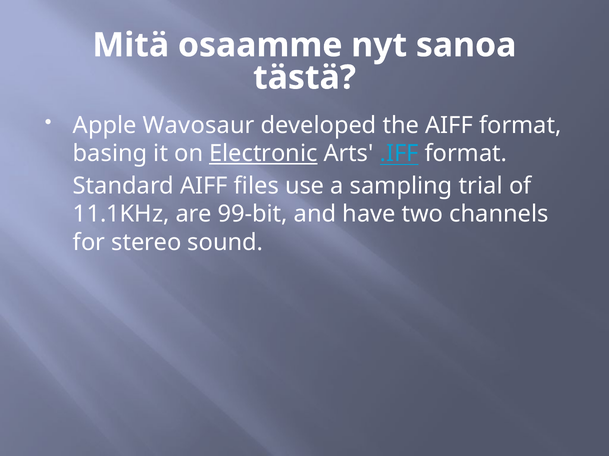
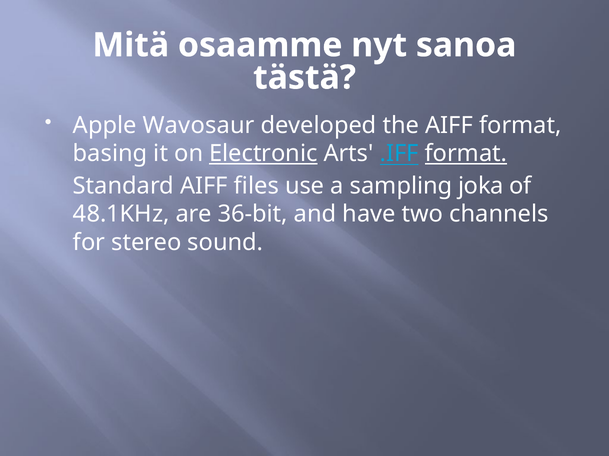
format underline: none -> present (466, 154)
trial: trial -> joka (481, 186)
11.1KHz: 11.1KHz -> 48.1KHz (121, 214)
99-bit: 99-bit -> 36-bit (253, 214)
